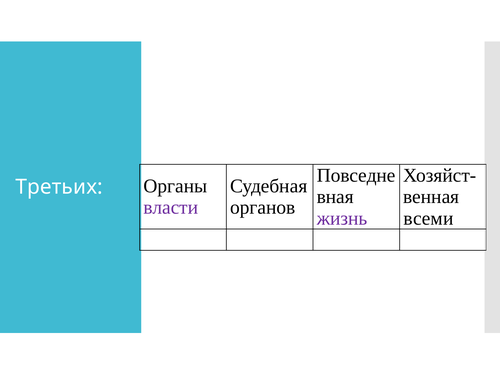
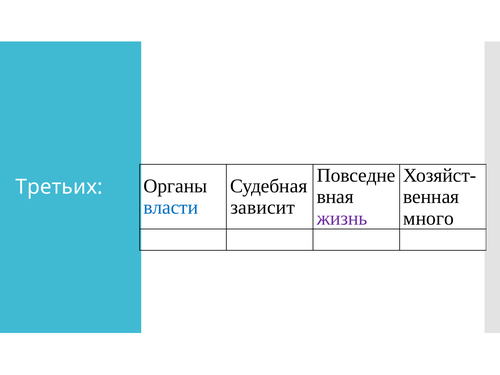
власти colour: purple -> blue (171, 208)
органов: органов -> зависит (263, 208)
всеми: всеми -> много (429, 218)
